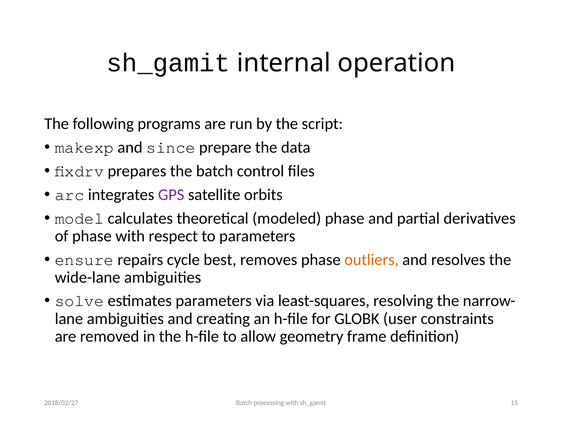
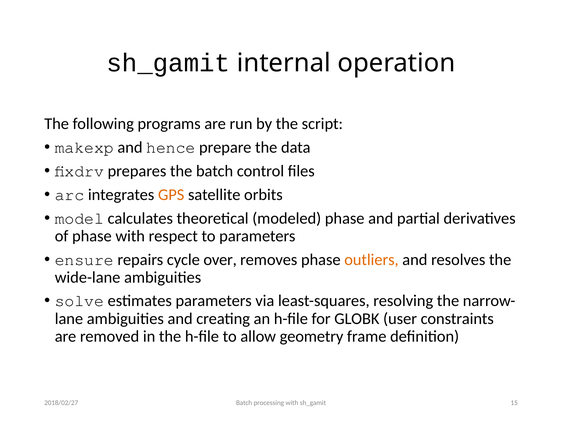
since: since -> hence (171, 147)
GPS colour: purple -> orange (171, 194)
best: best -> over (220, 259)
